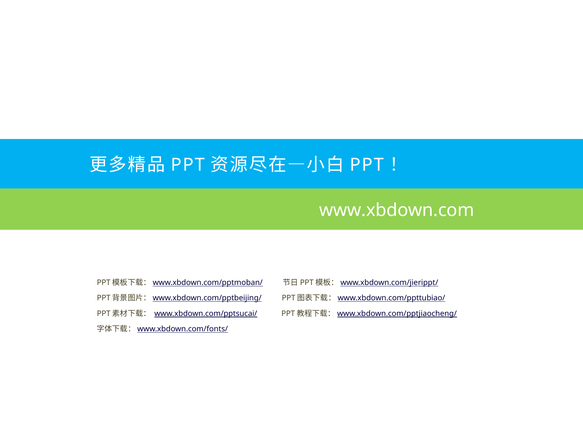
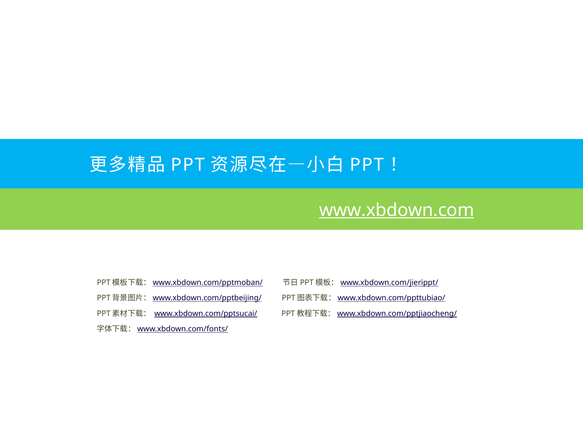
www.xbdown.com underline: none -> present (397, 210)
